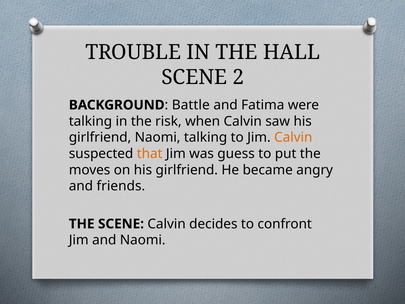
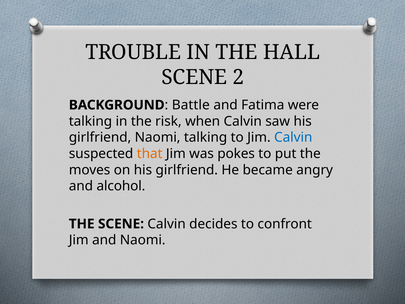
Calvin colour: orange -> blue (293, 137)
guess: guess -> pokes (236, 154)
friends: friends -> alcohol (121, 186)
